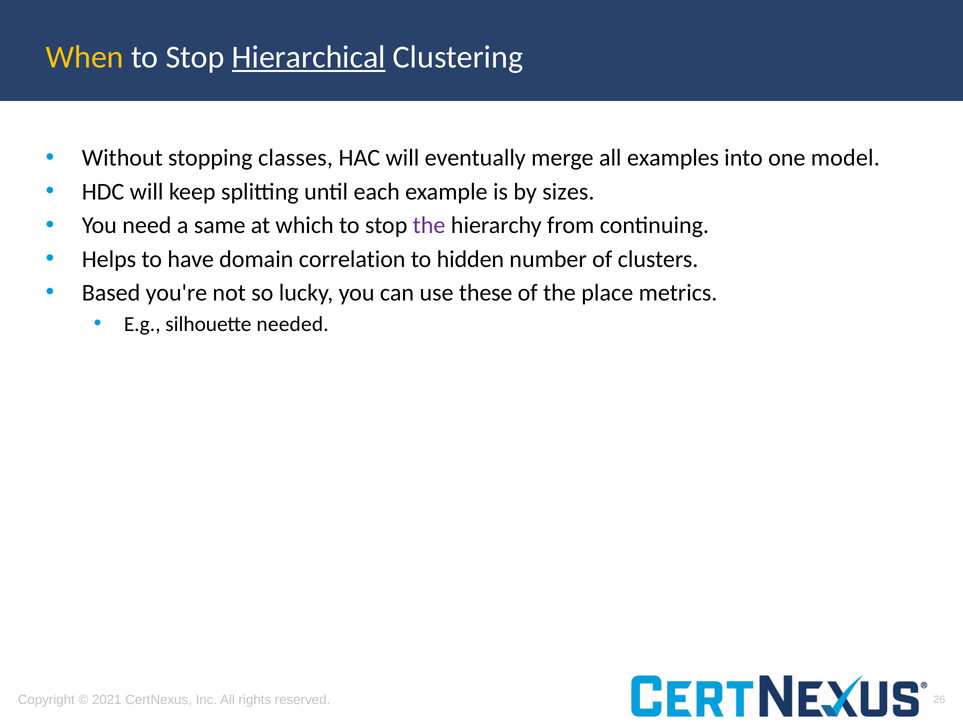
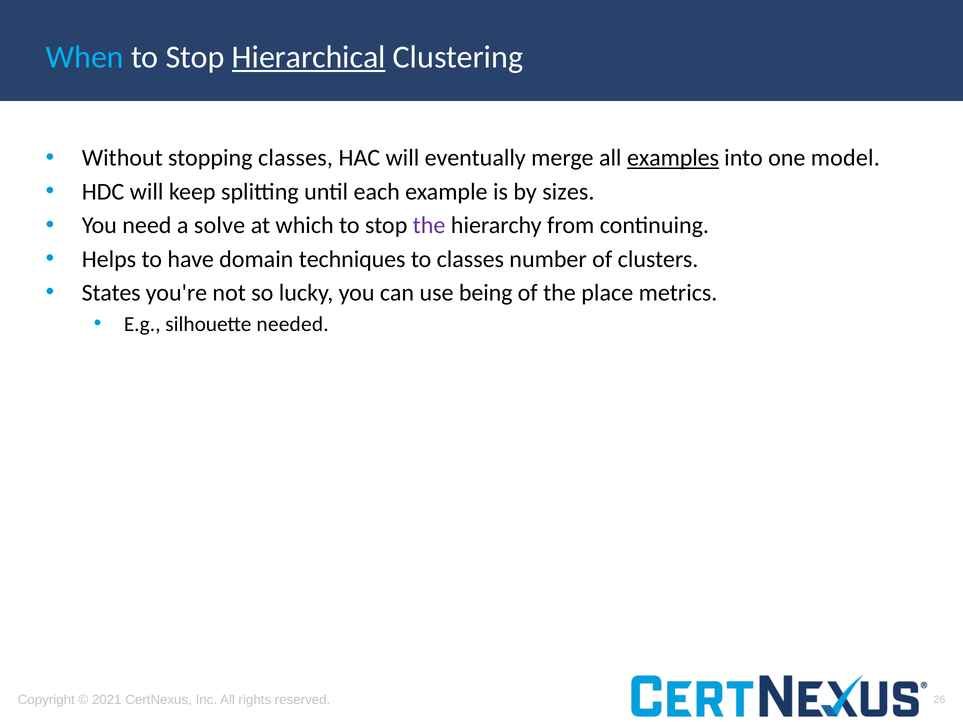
When colour: yellow -> light blue (85, 57)
examples underline: none -> present (673, 158)
same: same -> solve (220, 225)
correlation: correlation -> techniques (352, 259)
to hidden: hidden -> classes (470, 259)
Based: Based -> States (111, 293)
these: these -> being (486, 293)
